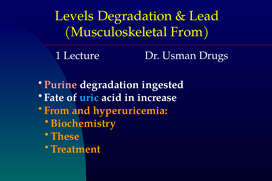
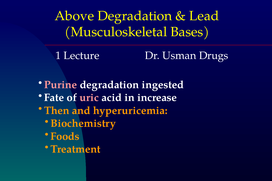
Levels: Levels -> Above (74, 16)
Musculoskeletal From: From -> Bases (190, 32)
uric colour: light blue -> pink (89, 98)
From: From -> Then (57, 111)
These: These -> Foods (65, 137)
